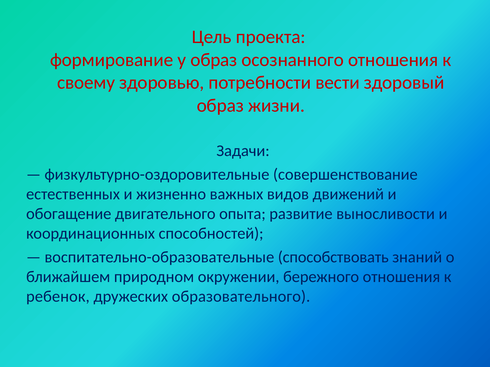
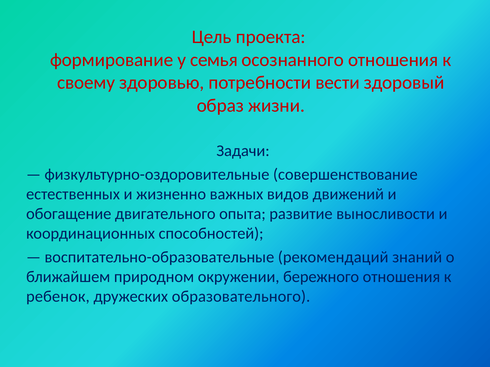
у образ: образ -> семья (214, 60)
способствовать: способствовать -> рекомендаций (333, 258)
